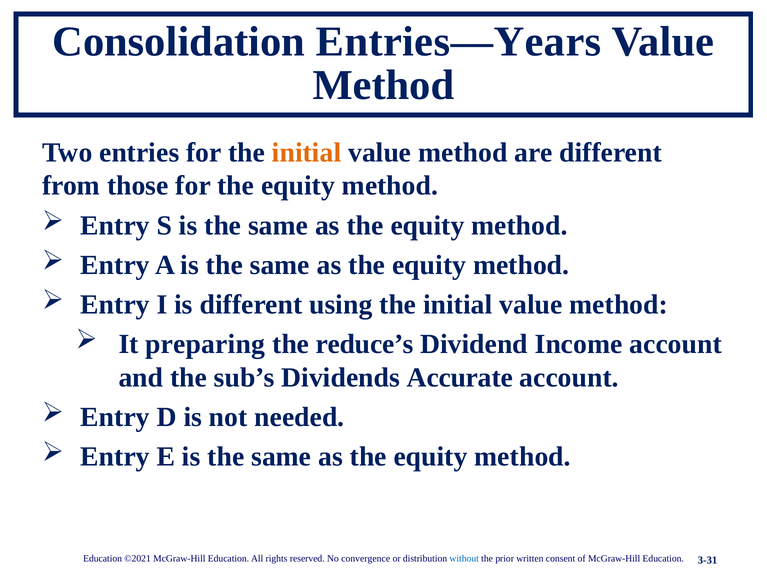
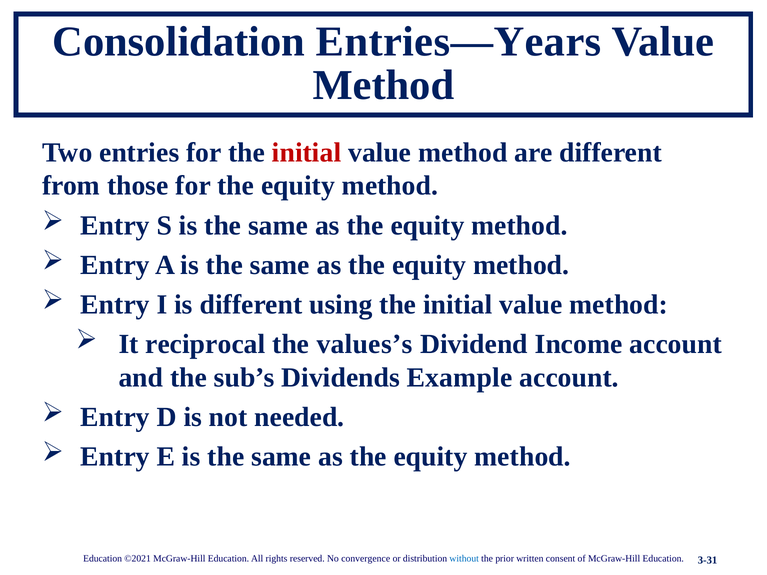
initial colour: orange -> red (307, 153)
preparing: preparing -> reciprocal (205, 344)
reduce’s: reduce’s -> values’s (364, 344)
Accurate: Accurate -> Example (460, 378)
